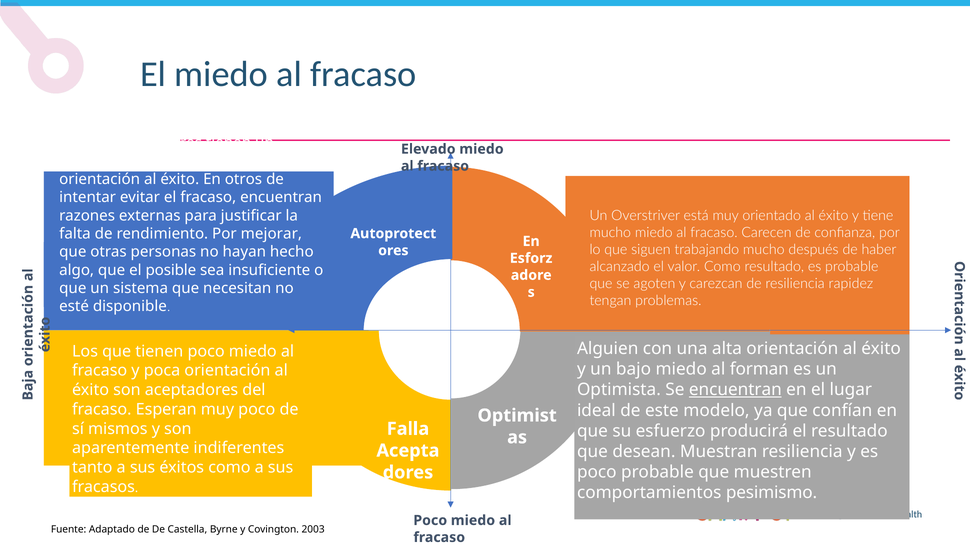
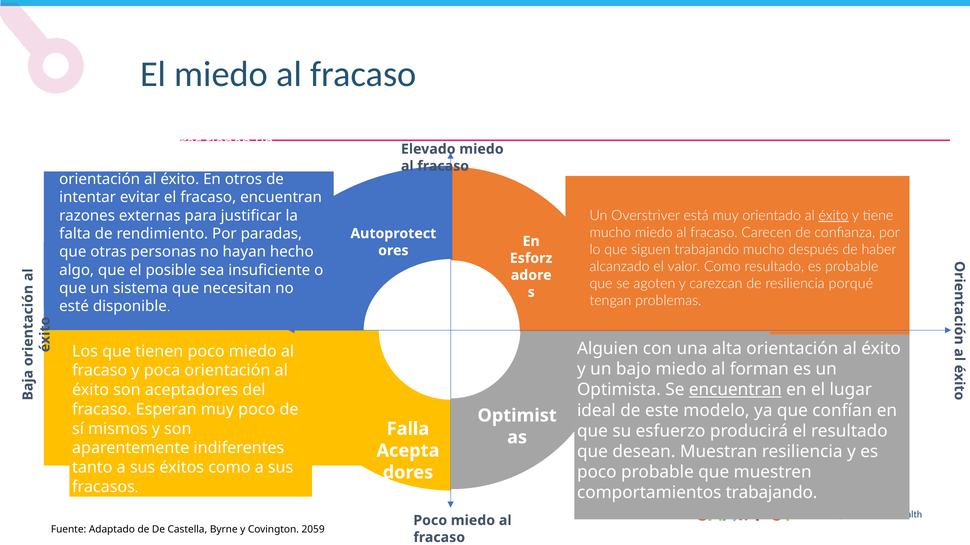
éxito underline: none -> present (834, 216)
mejorar: mejorar -> paradas (271, 234)
rapidez: rapidez -> porqué (851, 284)
comportamientos pesimismo: pesimismo -> trabajando (772, 493)
2003: 2003 -> 2059 (313, 530)
